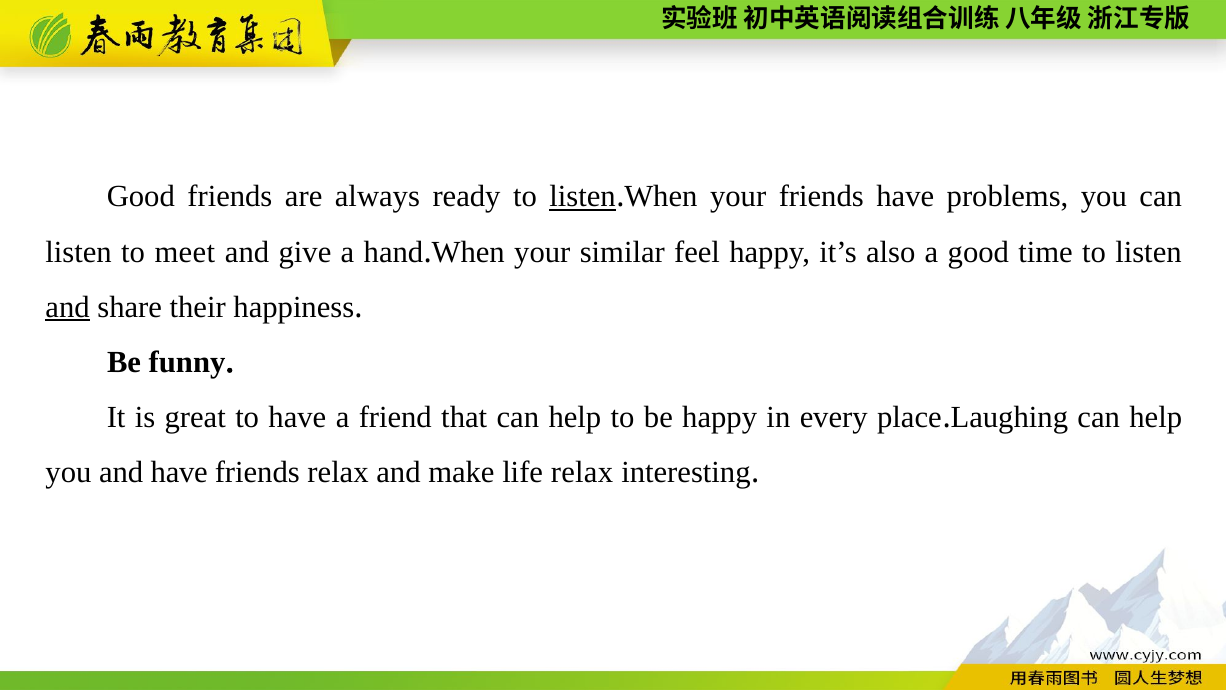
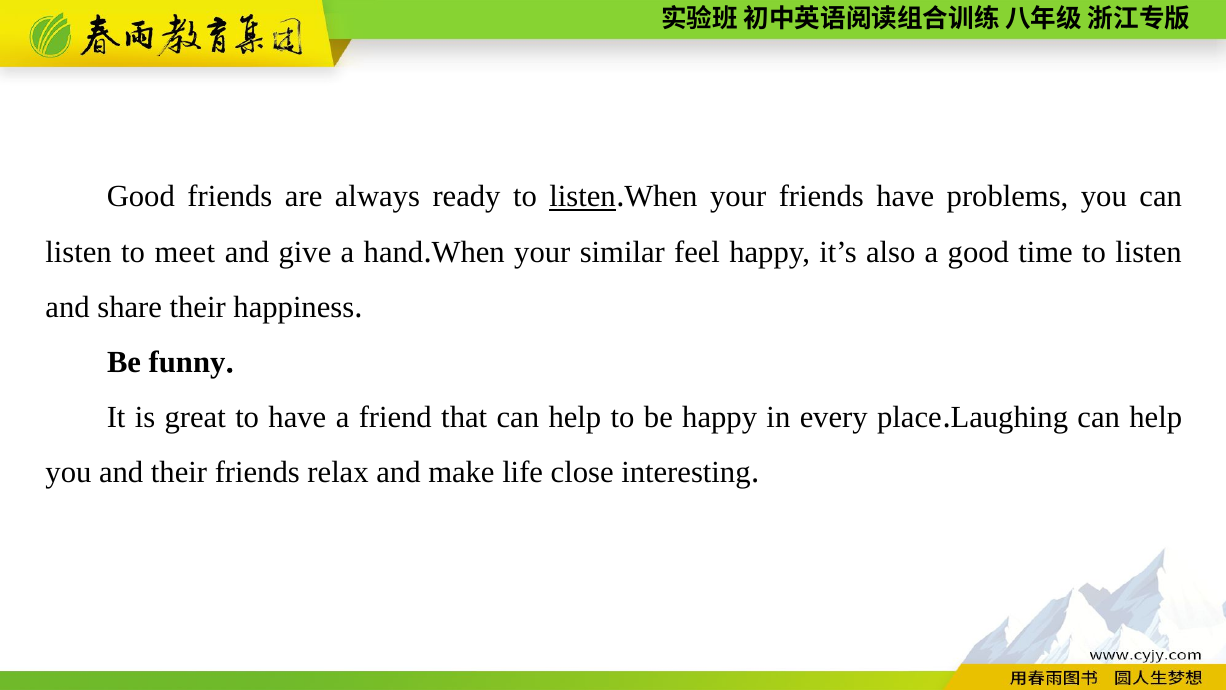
and underline: present -> none (68, 307)
and have: have -> their (179, 473)
life relax: relax -> close (582, 473)
